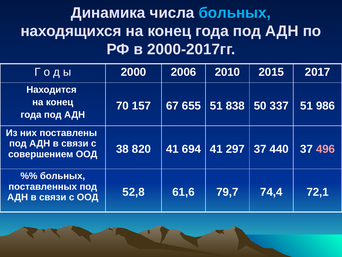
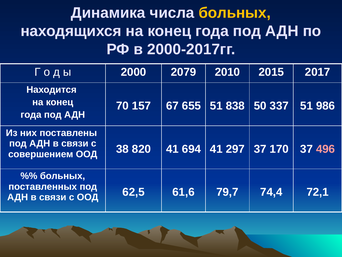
больных colour: light blue -> yellow (235, 13)
2006: 2006 -> 2079 (184, 72)
440: 440 -> 170 (279, 149)
52,8: 52,8 -> 62,5 (134, 192)
